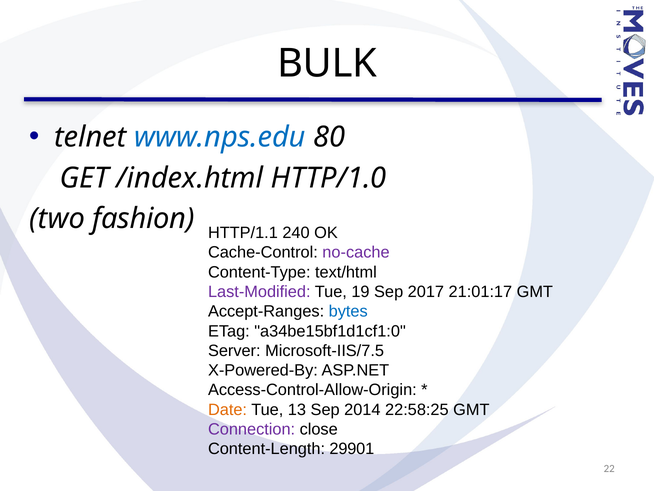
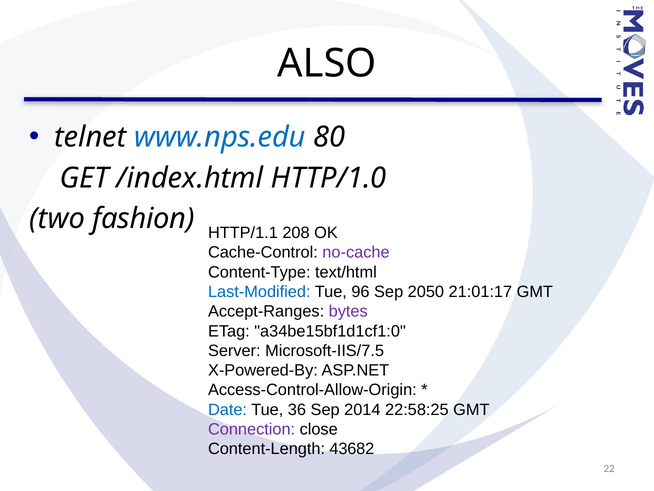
BULK: BULK -> ALSO (327, 63)
240: 240 -> 208 (296, 233)
Last-Modified colour: purple -> blue (259, 292)
19: 19 -> 96 (361, 292)
2017: 2017 -> 2050 (426, 292)
bytes colour: blue -> purple (348, 311)
Date colour: orange -> blue (228, 409)
13: 13 -> 36 (297, 409)
29901: 29901 -> 43682 (352, 448)
